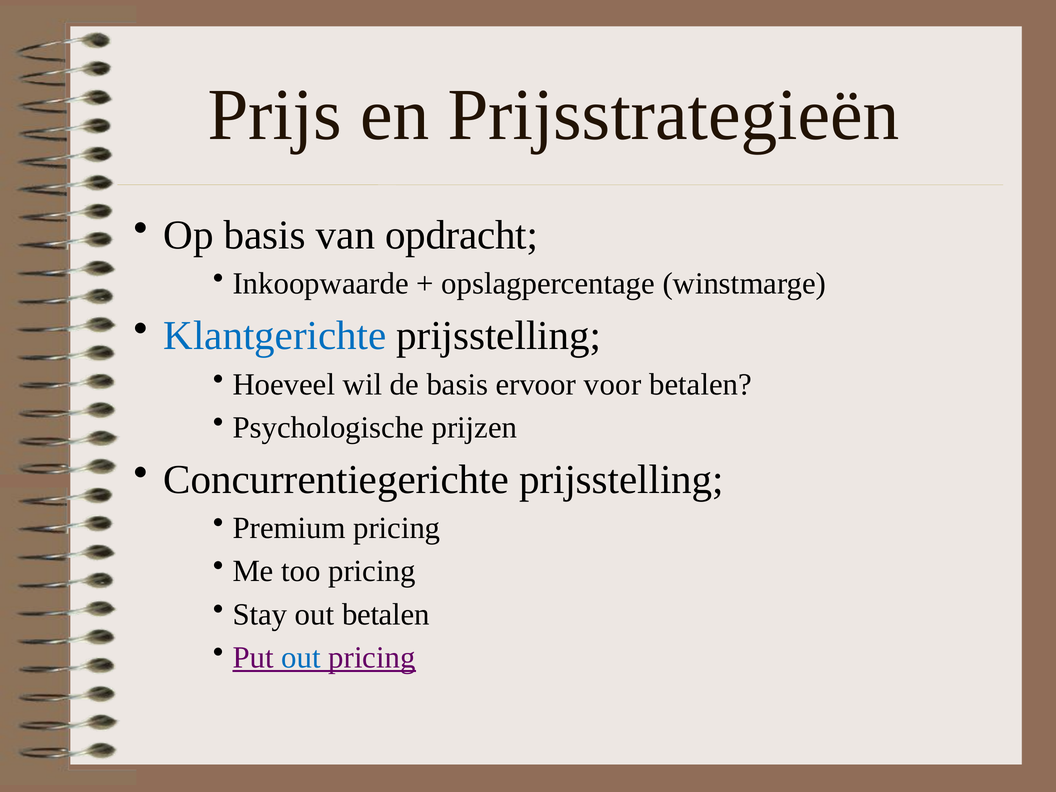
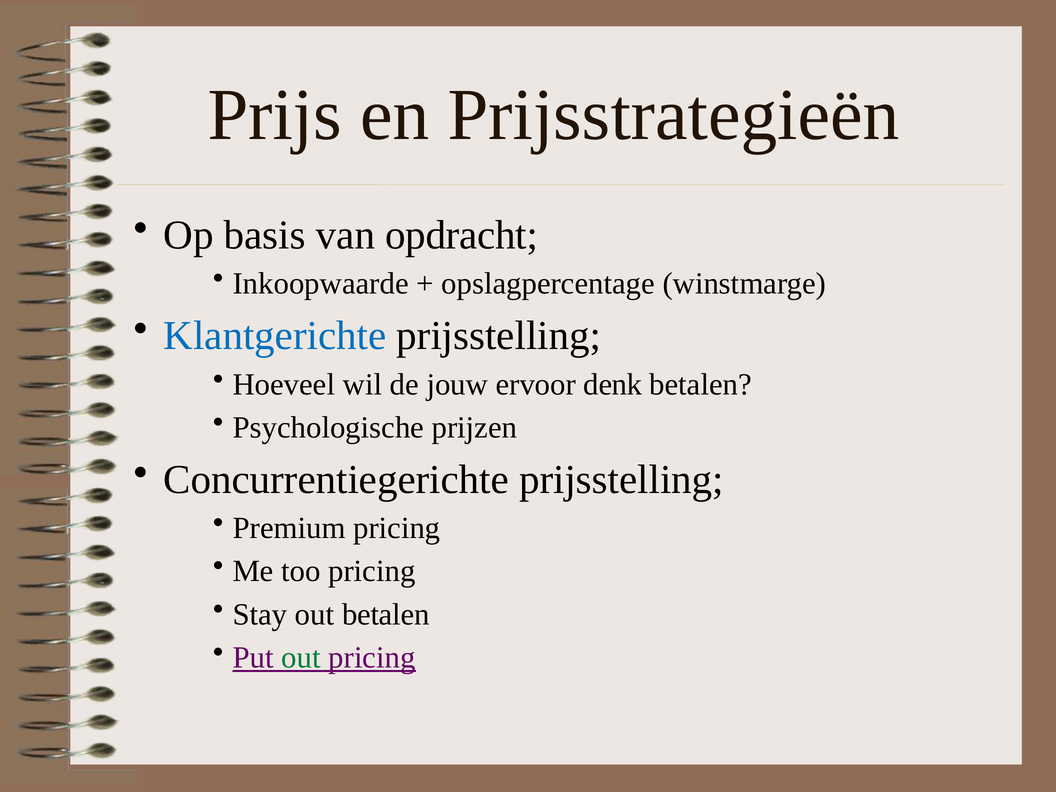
de basis: basis -> jouw (457, 384)
voor: voor -> denk (613, 384)
out colour: blue -> green (301, 658)
